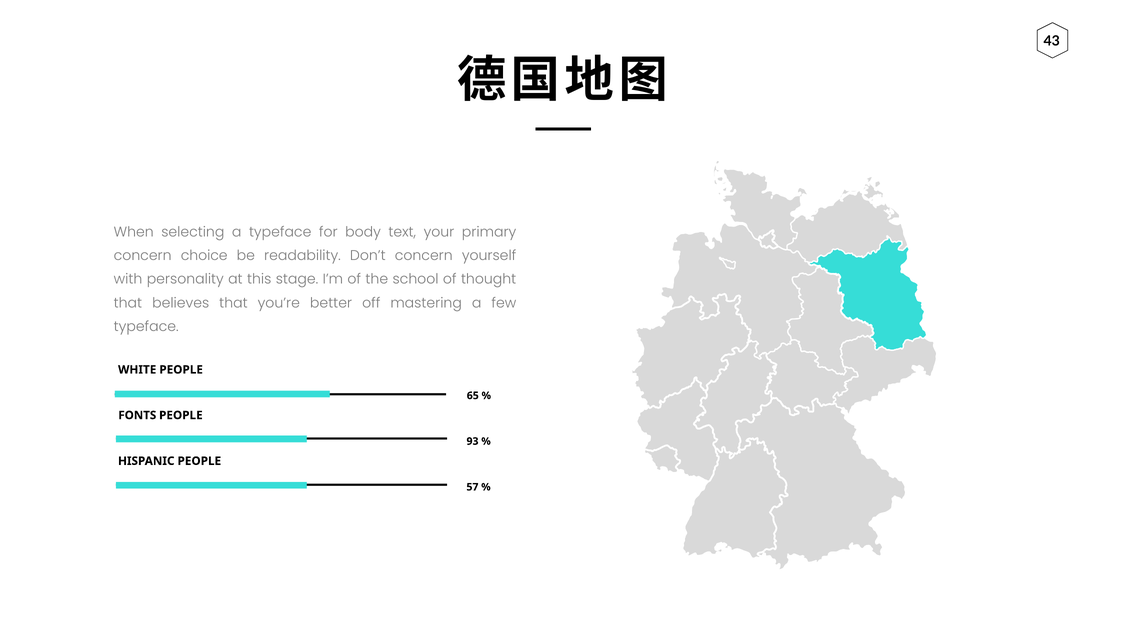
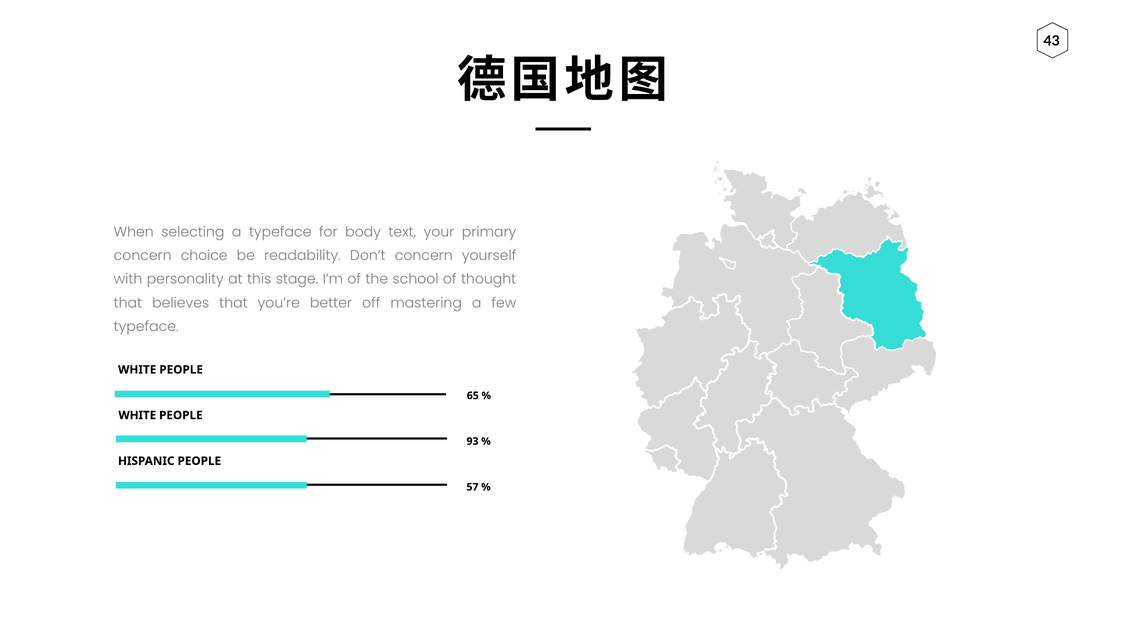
FONTS: FONTS -> WHITE (137, 415)
